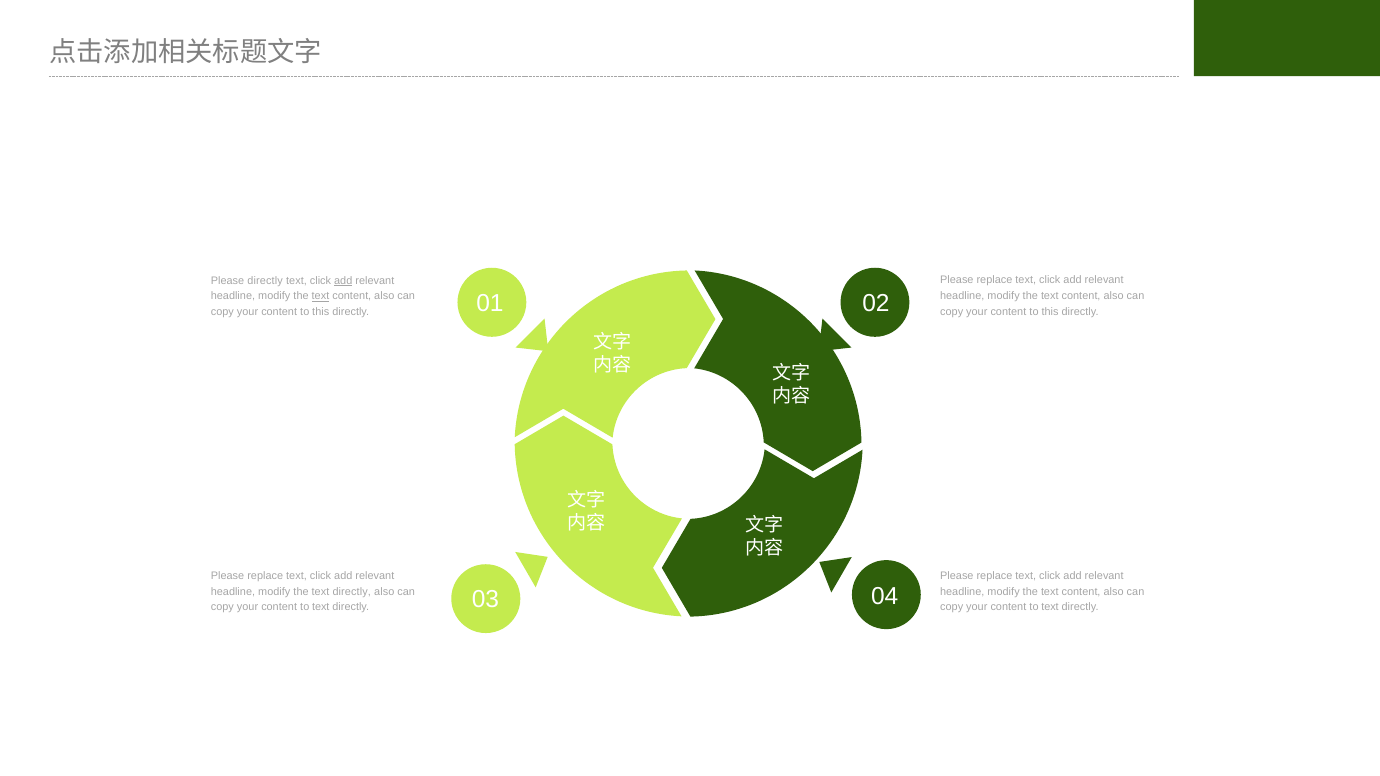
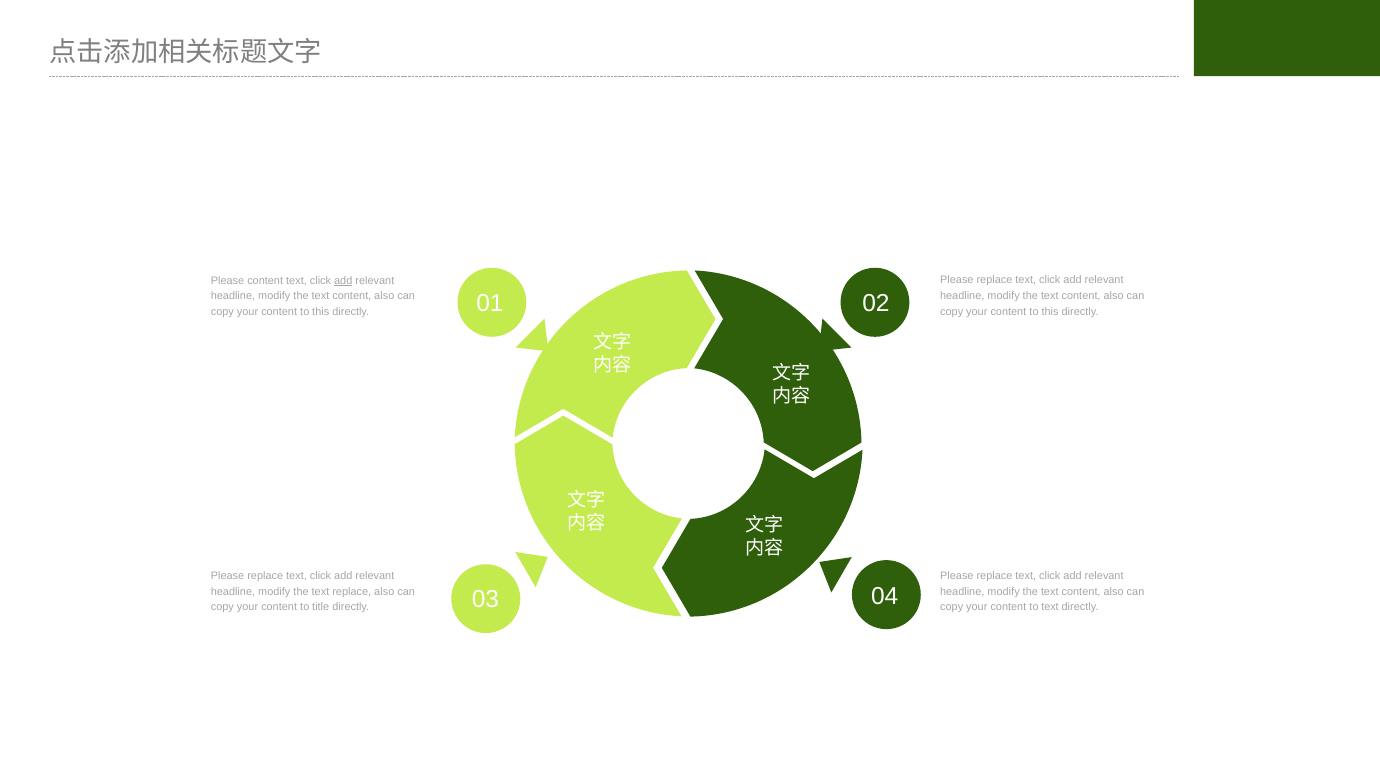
Please directly: directly -> content (265, 281)
text underline: present -> none (321, 296)
the text directly: directly -> replace (352, 592)
text: text -> title (321, 607)
